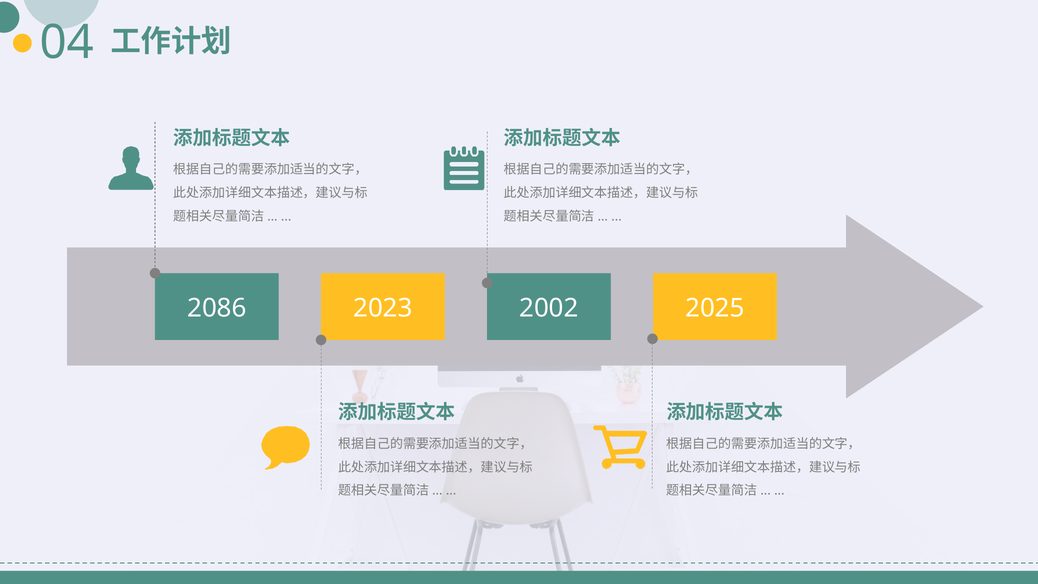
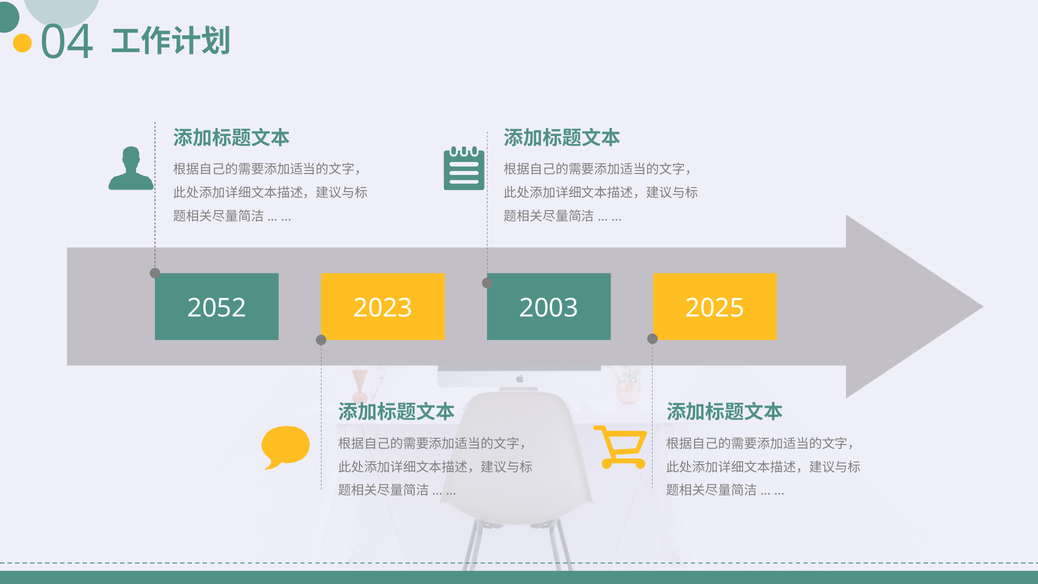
2086: 2086 -> 2052 (217, 308)
2002: 2002 -> 2003 (549, 308)
